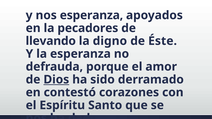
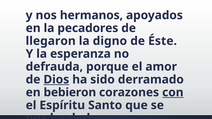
nos esperanza: esperanza -> hermanos (91, 15)
llevando: llevando -> llegaron (51, 41)
contestó: contestó -> bebieron (70, 93)
con underline: none -> present (173, 93)
